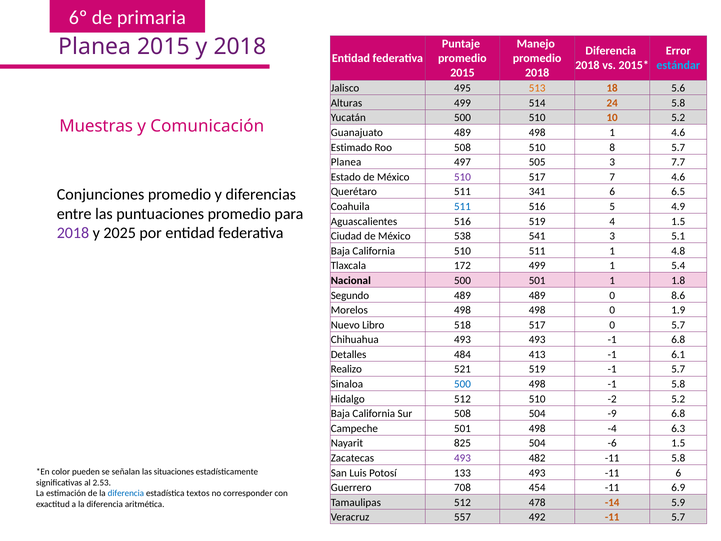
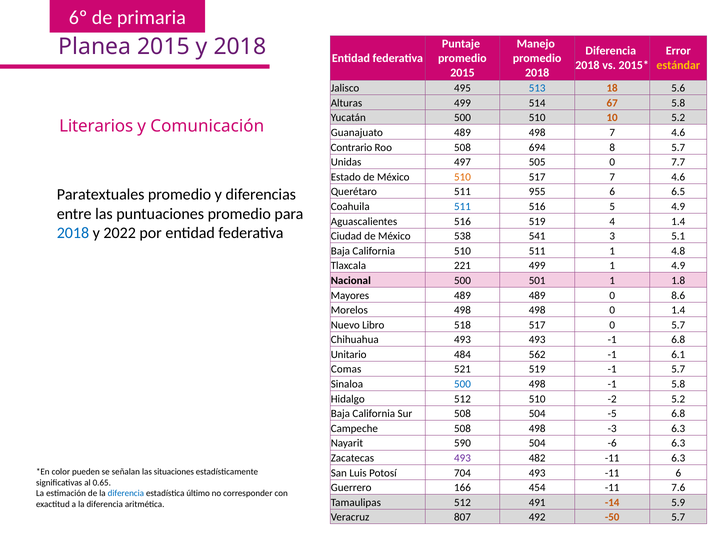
estándar colour: light blue -> yellow (678, 65)
513 colour: orange -> blue (537, 88)
24: 24 -> 67 (612, 103)
Muestras: Muestras -> Literarios (96, 126)
498 1: 1 -> 7 (612, 133)
Estimado: Estimado -> Contrario (351, 147)
508 510: 510 -> 694 (537, 147)
Planea: Planea -> Unidas (346, 162)
505 3: 3 -> 0 (612, 162)
510 colour: purple -> orange (462, 177)
341: 341 -> 955 (537, 192)
Conjunciones: Conjunciones -> Paratextuales (101, 194)
4 1.5: 1.5 -> 1.4 (678, 221)
2018 colour: purple -> blue (73, 233)
2025: 2025 -> 2022 (120, 233)
172: 172 -> 221 (462, 266)
1 5.4: 5.4 -> 4.9 (678, 266)
Segundo: Segundo -> Mayores (350, 295)
0 1.9: 1.9 -> 1.4 (678, 310)
Detalles: Detalles -> Unitario (349, 354)
413: 413 -> 562 (537, 354)
Realizo: Realizo -> Comas (346, 369)
-9: -9 -> -5 (612, 414)
Campeche 501: 501 -> 508 (462, 428)
-4: -4 -> -3 (612, 428)
825: 825 -> 590 (462, 443)
-6 1.5: 1.5 -> 6.3 (678, 443)
-11 5.8: 5.8 -> 6.3 (678, 458)
133: 133 -> 704 (462, 473)
2.53: 2.53 -> 0.65 (102, 482)
708: 708 -> 166 (462, 487)
6.9: 6.9 -> 7.6 (678, 487)
textos: textos -> último (198, 493)
478: 478 -> 491 (537, 502)
557: 557 -> 807 (462, 517)
492 -11: -11 -> -50 (612, 517)
